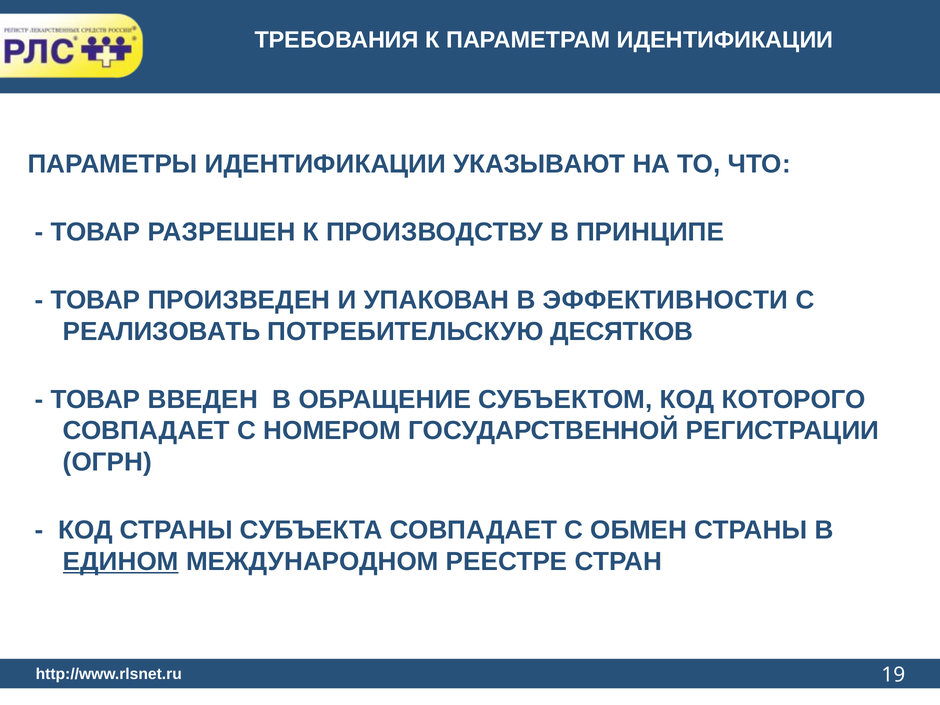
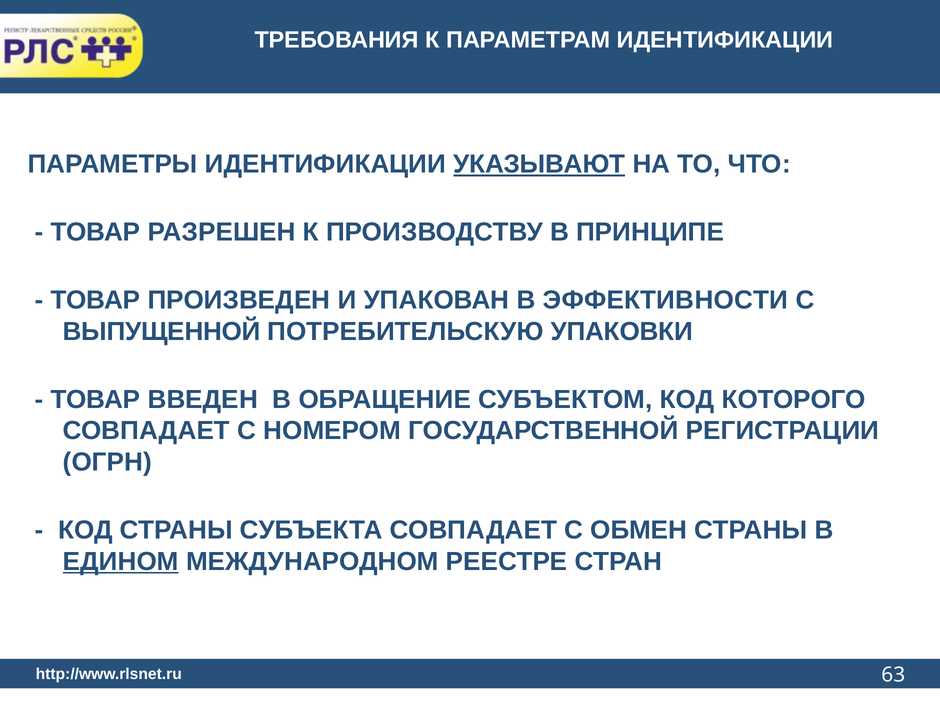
УКАЗЫВАЮТ underline: none -> present (539, 164)
РЕАЛИЗОВАТЬ: РЕАЛИЗОВАТЬ -> ВЫПУЩЕННОЙ (162, 332)
ДЕСЯТКОВ: ДЕСЯТКОВ -> УПАКОВКИ (622, 332)
19: 19 -> 63 (893, 675)
